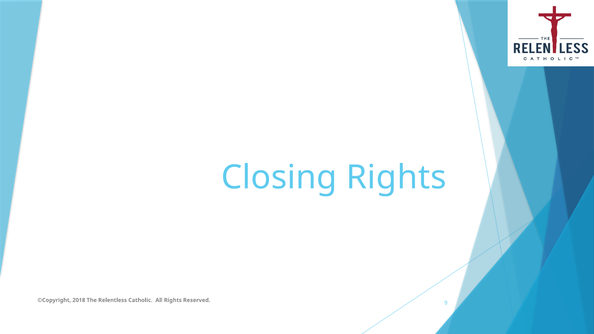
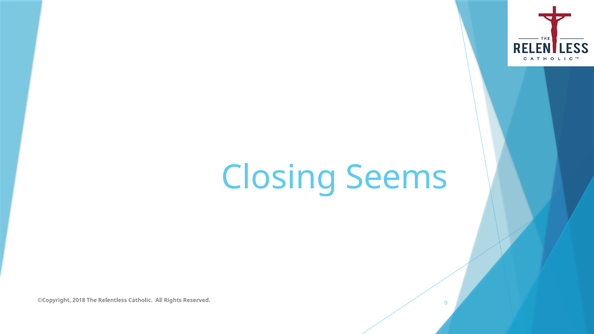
Closing Rights: Rights -> Seems (397, 177)
